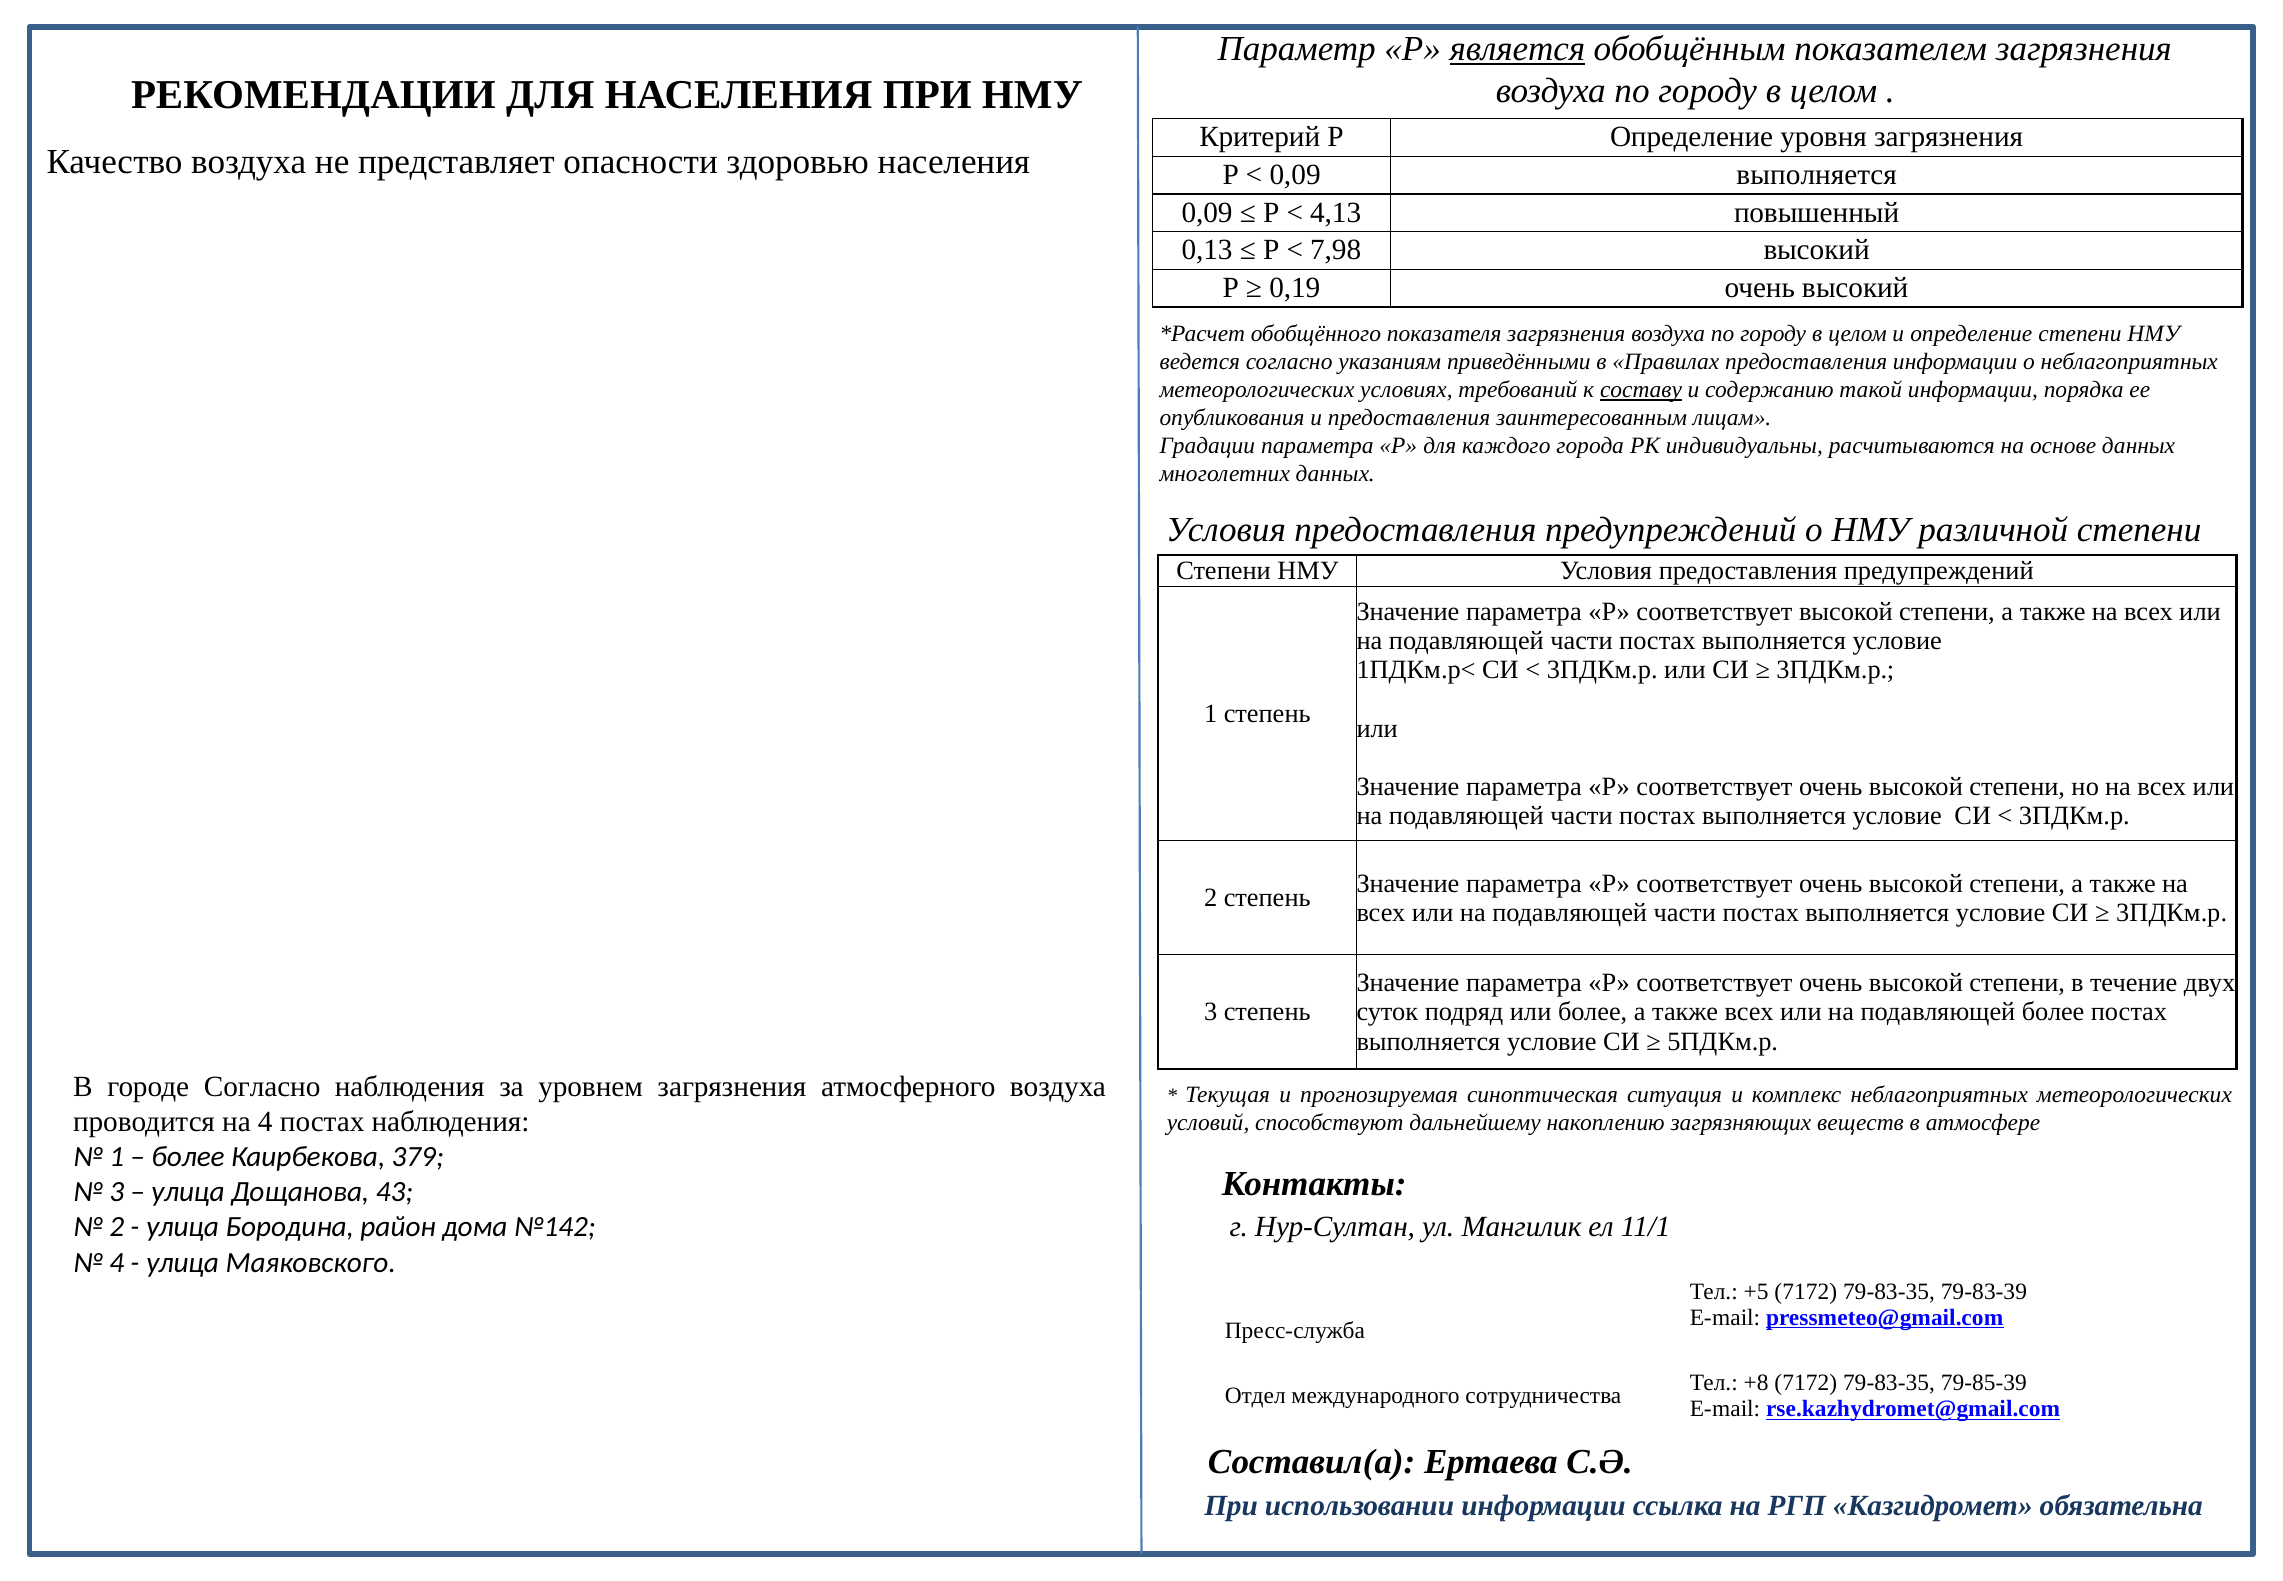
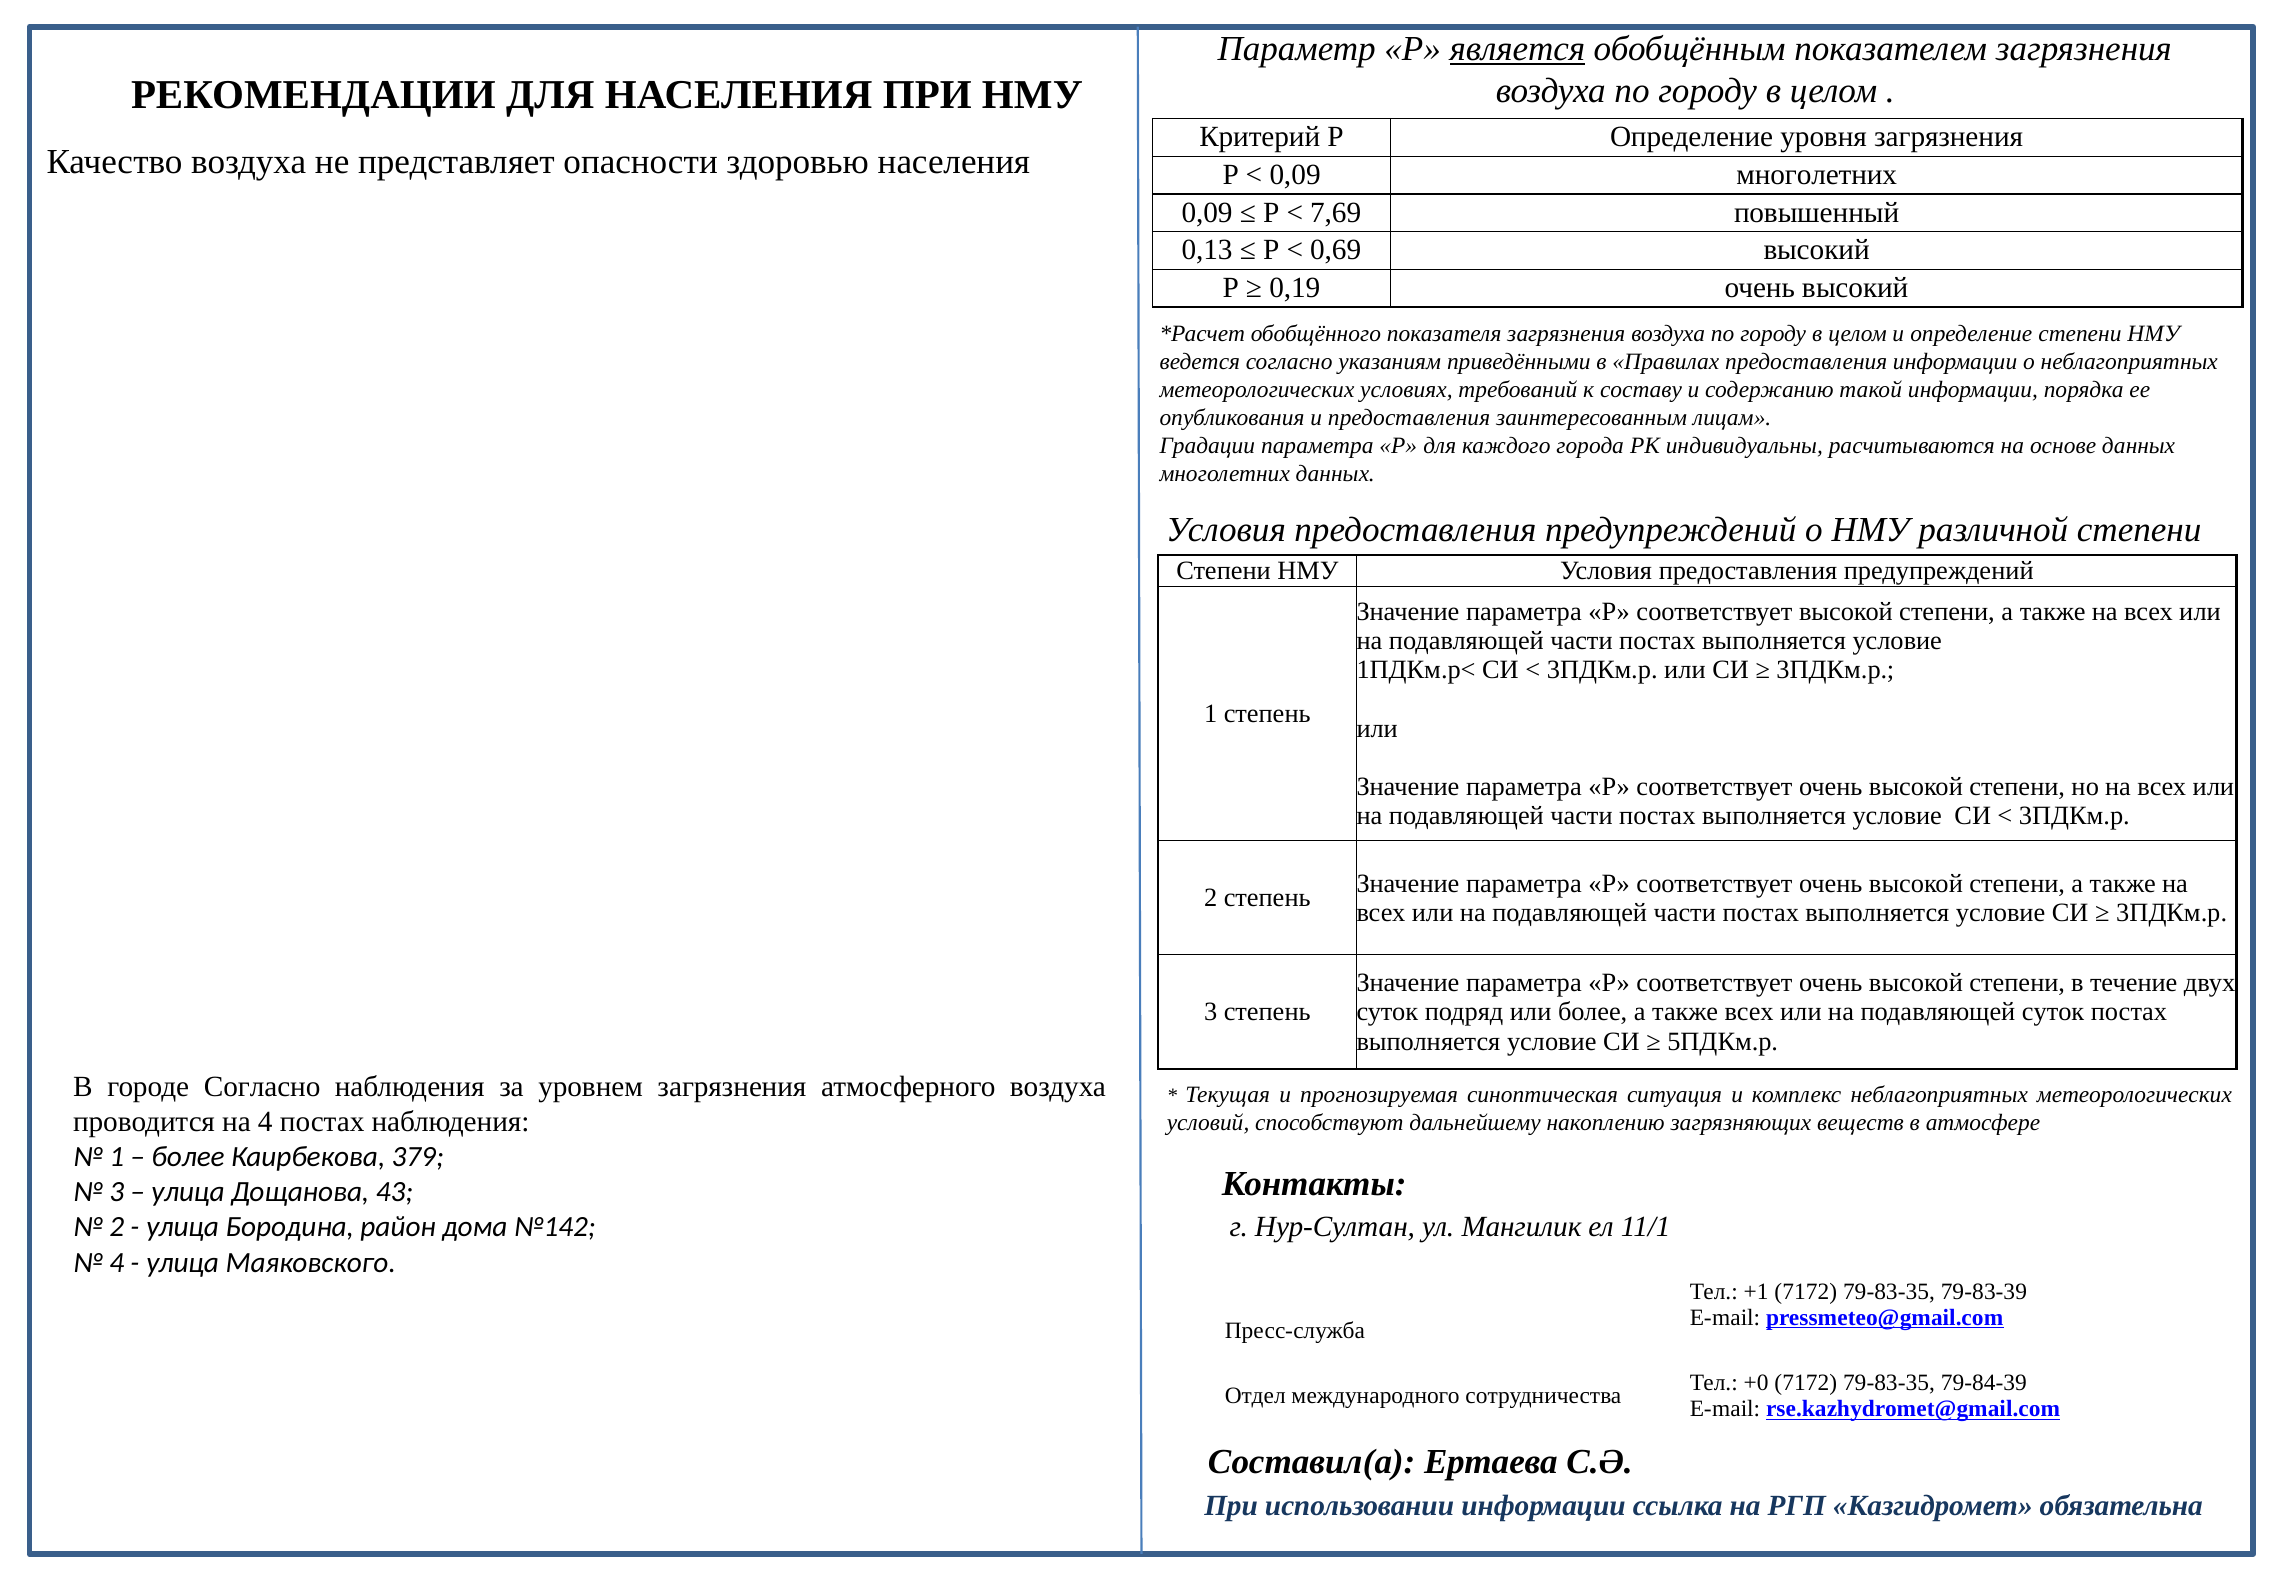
0,09 выполняется: выполняется -> многолетних (1817, 175)
4,13: 4,13 -> 7,69 (1336, 212)
7,98: 7,98 -> 0,69 (1336, 250)
составу underline: present -> none (1641, 390)
подавляющей более: более -> суток (2053, 1012)
+5: +5 -> +1 (1756, 1291)
+8: +8 -> +0 (1756, 1382)
79-85-39: 79-85-39 -> 79-84-39 (1984, 1382)
